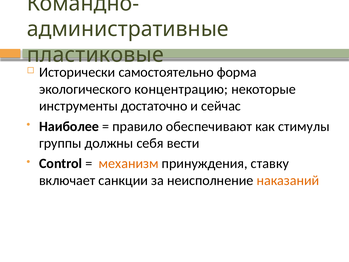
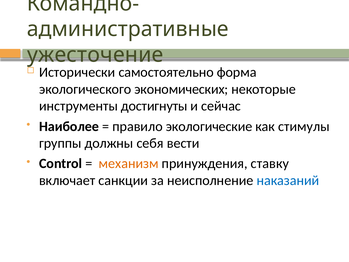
пластиковые: пластиковые -> ужесточение (95, 55)
концентрацию: концентрацию -> экономических (181, 89)
достаточно: достаточно -> достигнуты (154, 106)
обеспечивают: обеспечивают -> экологические (209, 126)
наказаний colour: orange -> blue (288, 180)
